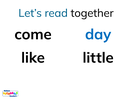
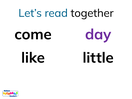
day colour: blue -> purple (98, 34)
